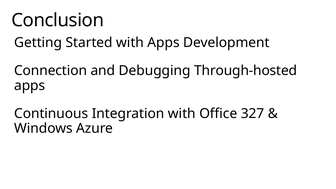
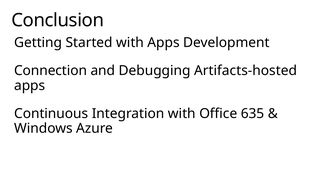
Through-hosted: Through-hosted -> Artifacts-hosted (246, 71)
327: 327 -> 635 (253, 114)
